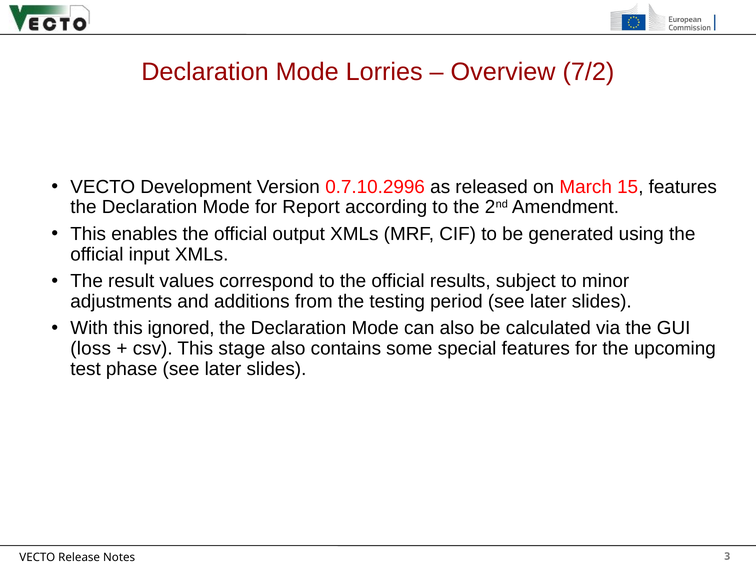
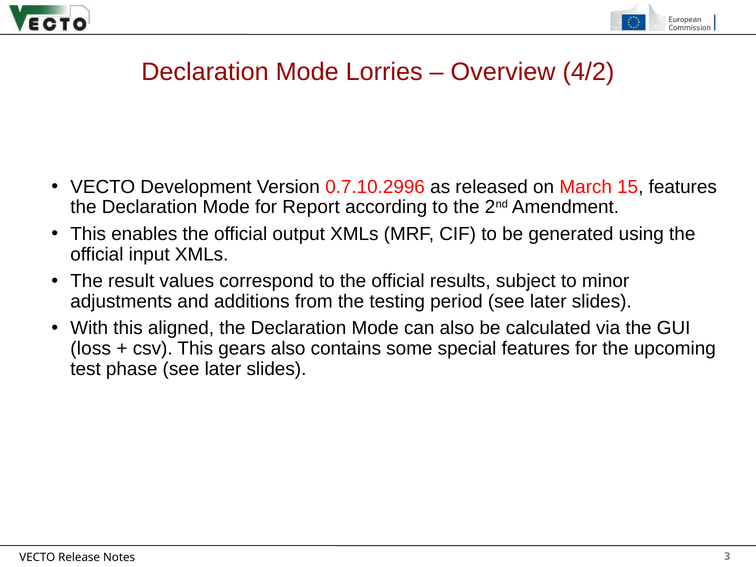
7/2: 7/2 -> 4/2 (588, 72)
ignored: ignored -> aligned (181, 328)
stage: stage -> gears (242, 349)
